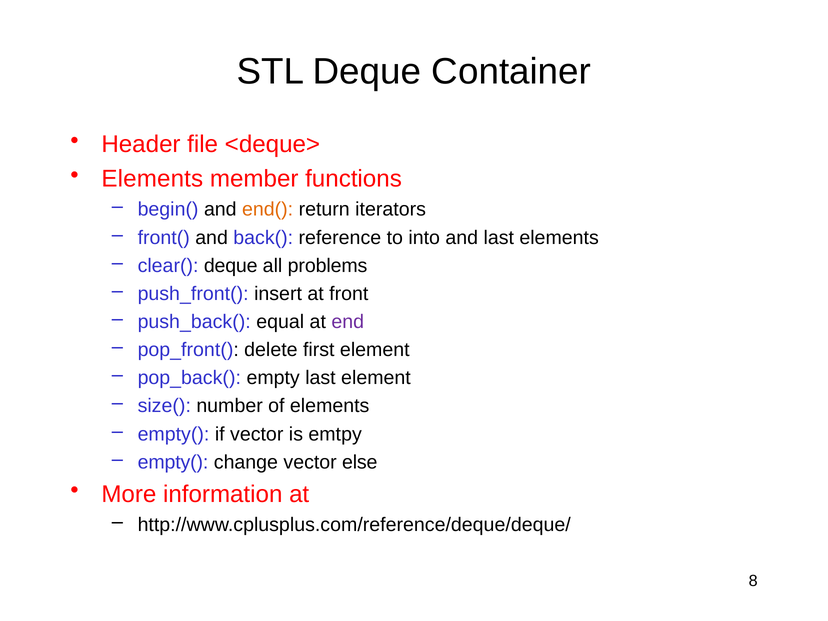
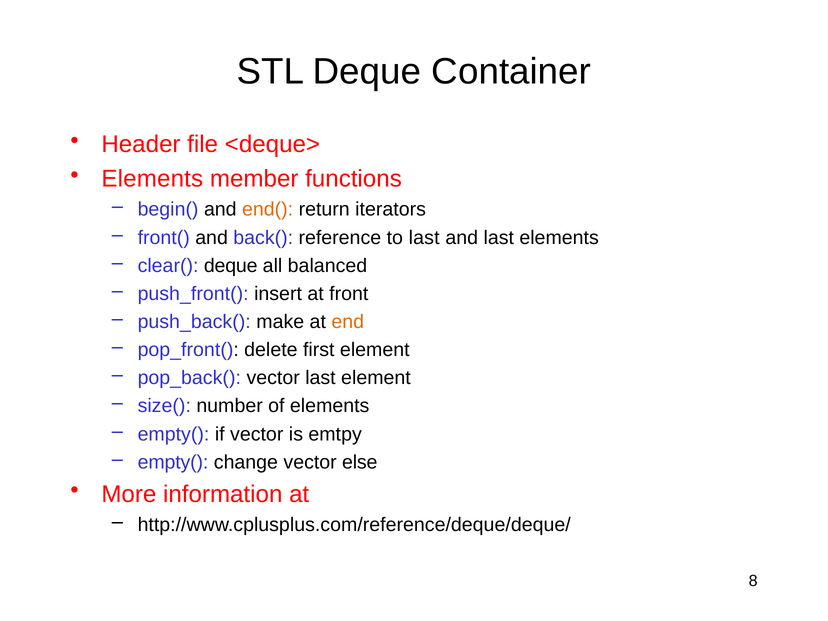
to into: into -> last (424, 238)
problems: problems -> balanced (327, 266)
equal: equal -> make (280, 322)
end colour: purple -> orange (348, 322)
pop_back( empty: empty -> vector (273, 378)
